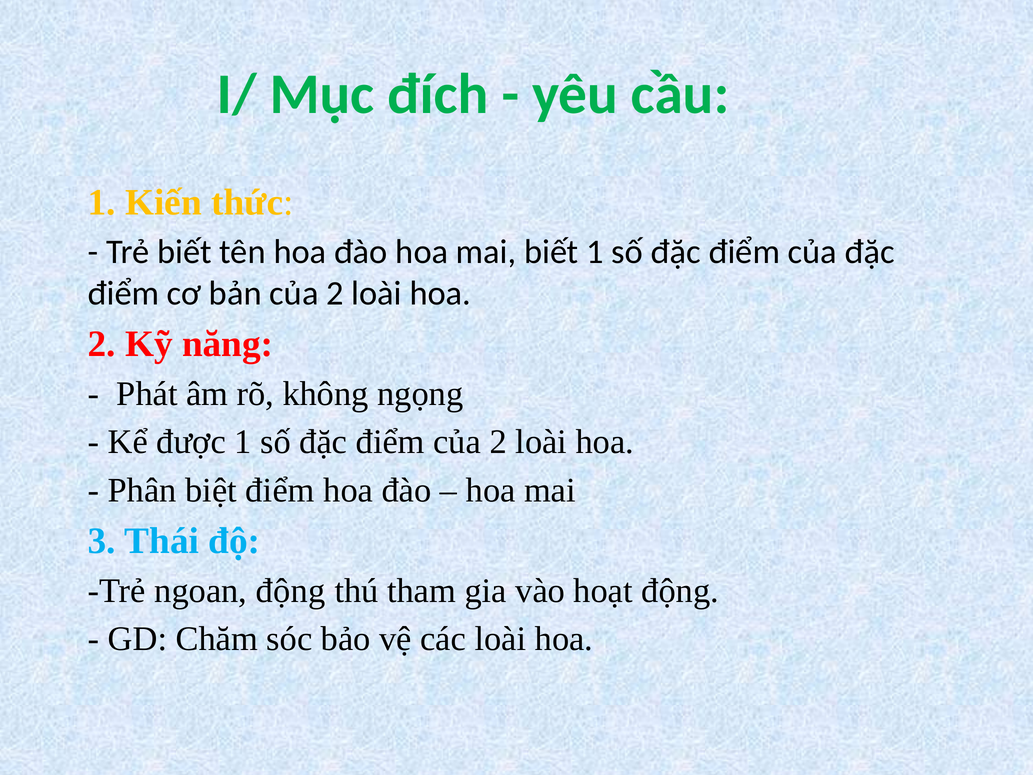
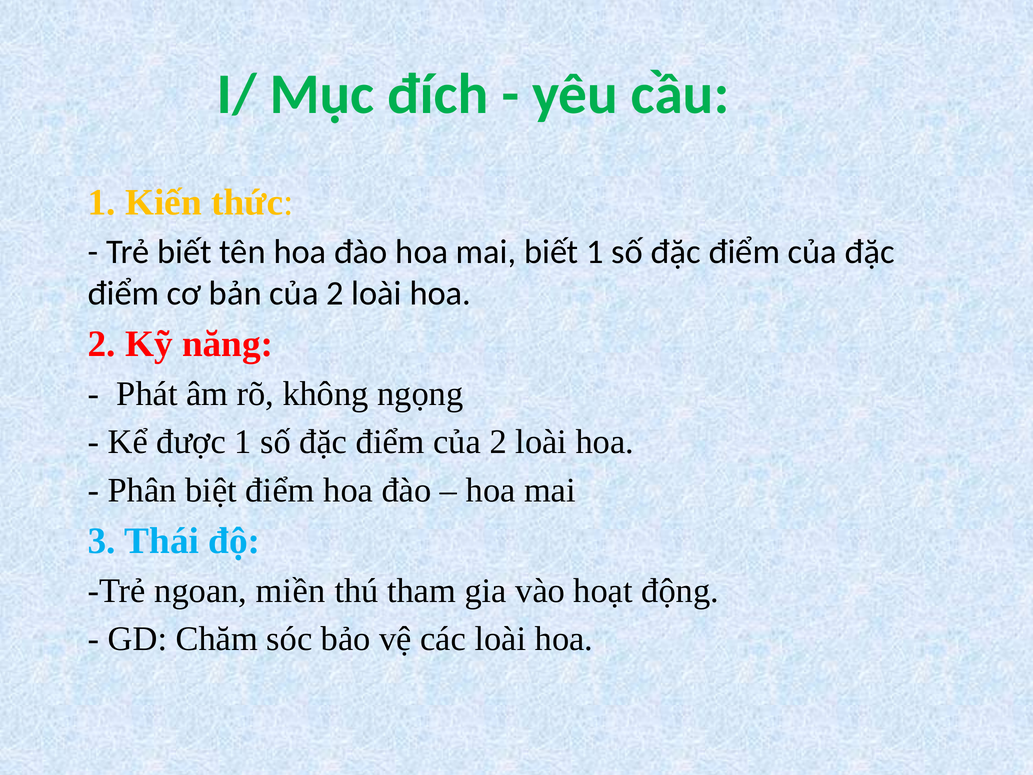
ngoan động: động -> miền (291, 590)
